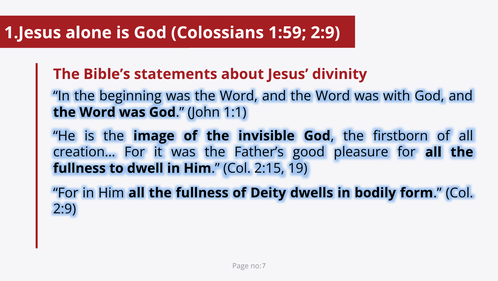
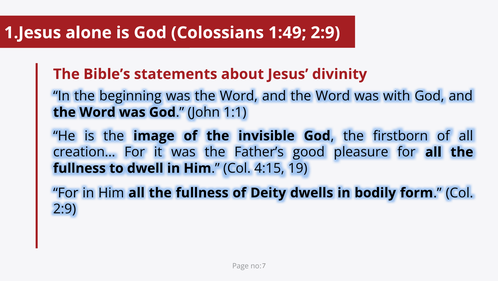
1:59: 1:59 -> 1:49 (287, 33)
2:15: 2:15 -> 4:15 (269, 168)
